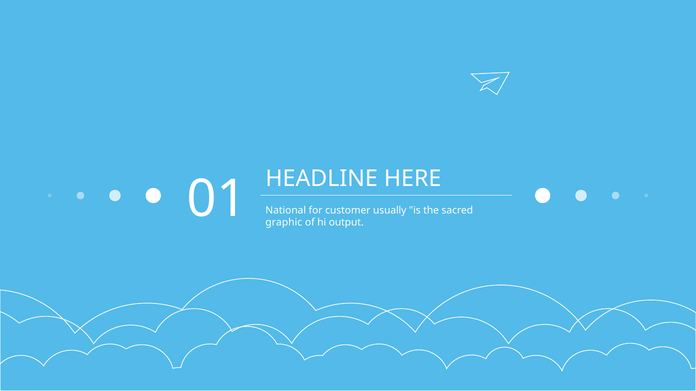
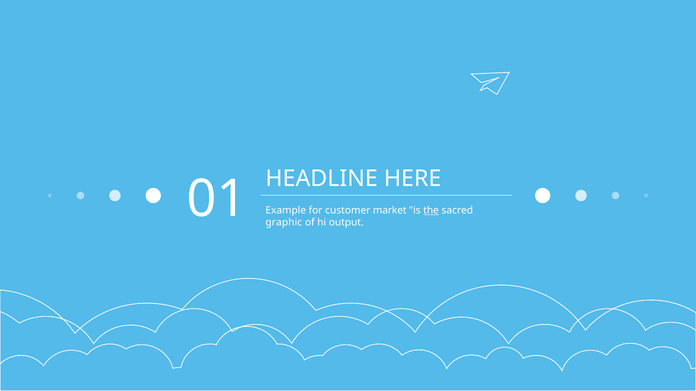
National: National -> Example (286, 211)
usually: usually -> market (390, 211)
the underline: none -> present (431, 211)
